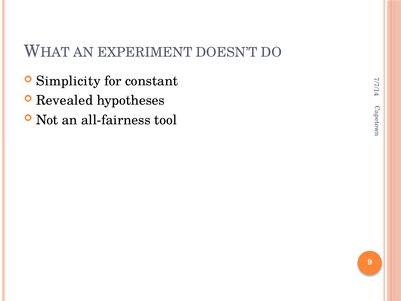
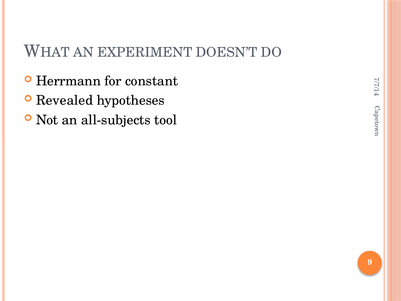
Simplicity: Simplicity -> Herrmann (68, 81)
all-fairness: all-fairness -> all-subjects (116, 120)
